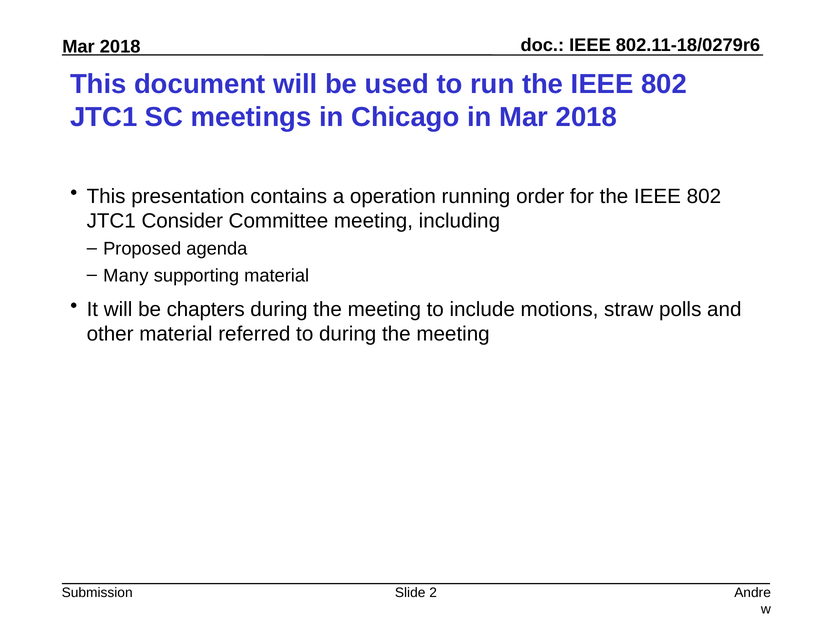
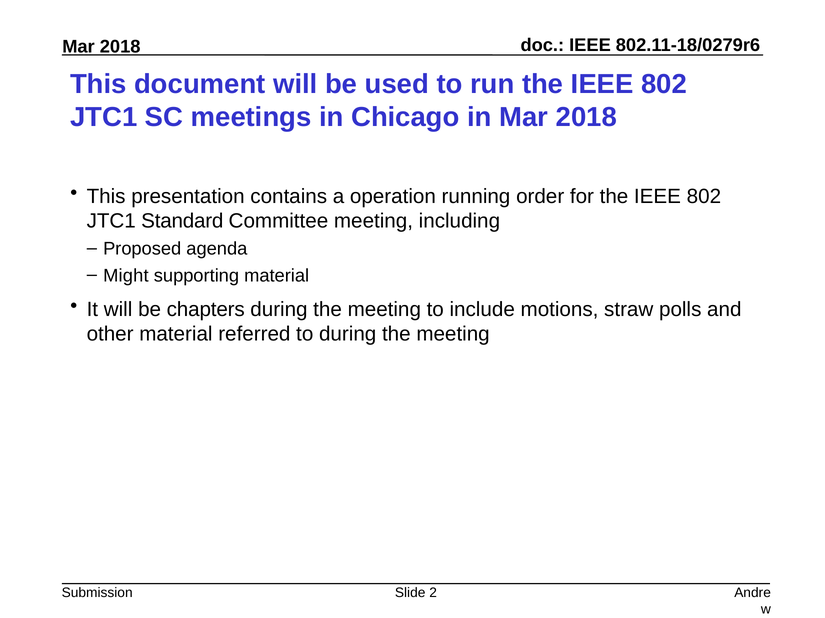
Consider: Consider -> Standard (182, 221)
Many: Many -> Might (126, 276)
